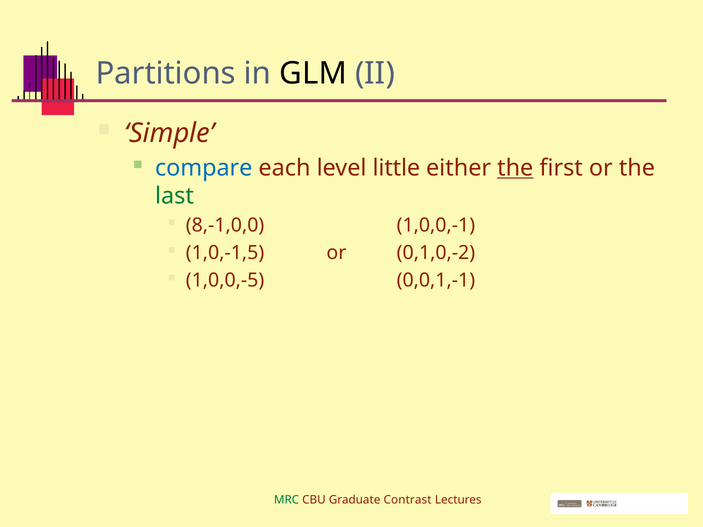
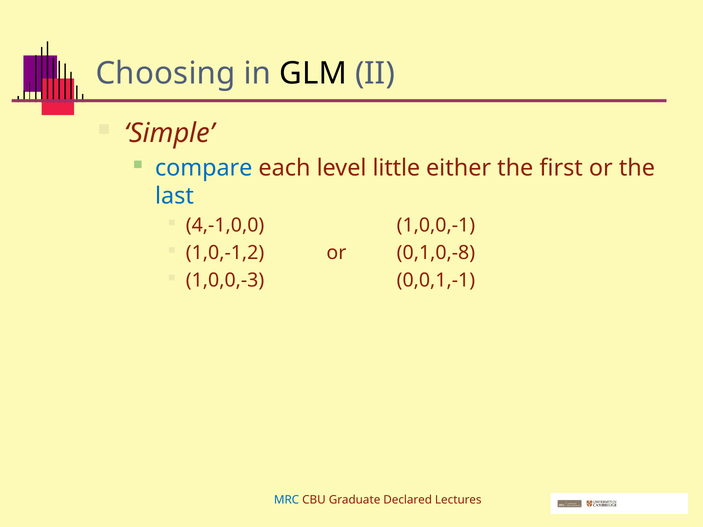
Partitions: Partitions -> Choosing (166, 74)
the underline: present -> none (515, 168)
last colour: green -> blue (174, 196)
8,-1,0,0: 8,-1,0,0 -> 4,-1,0,0 (225, 226)
1,0,-1,5: 1,0,-1,5 -> 1,0,-1,2 (225, 253)
0,1,0,-2: 0,1,0,-2 -> 0,1,0,-8 (436, 253)
1,0,0,-5: 1,0,0,-5 -> 1,0,0,-3 (225, 280)
MRC colour: green -> blue (287, 500)
Contrast: Contrast -> Declared (408, 500)
